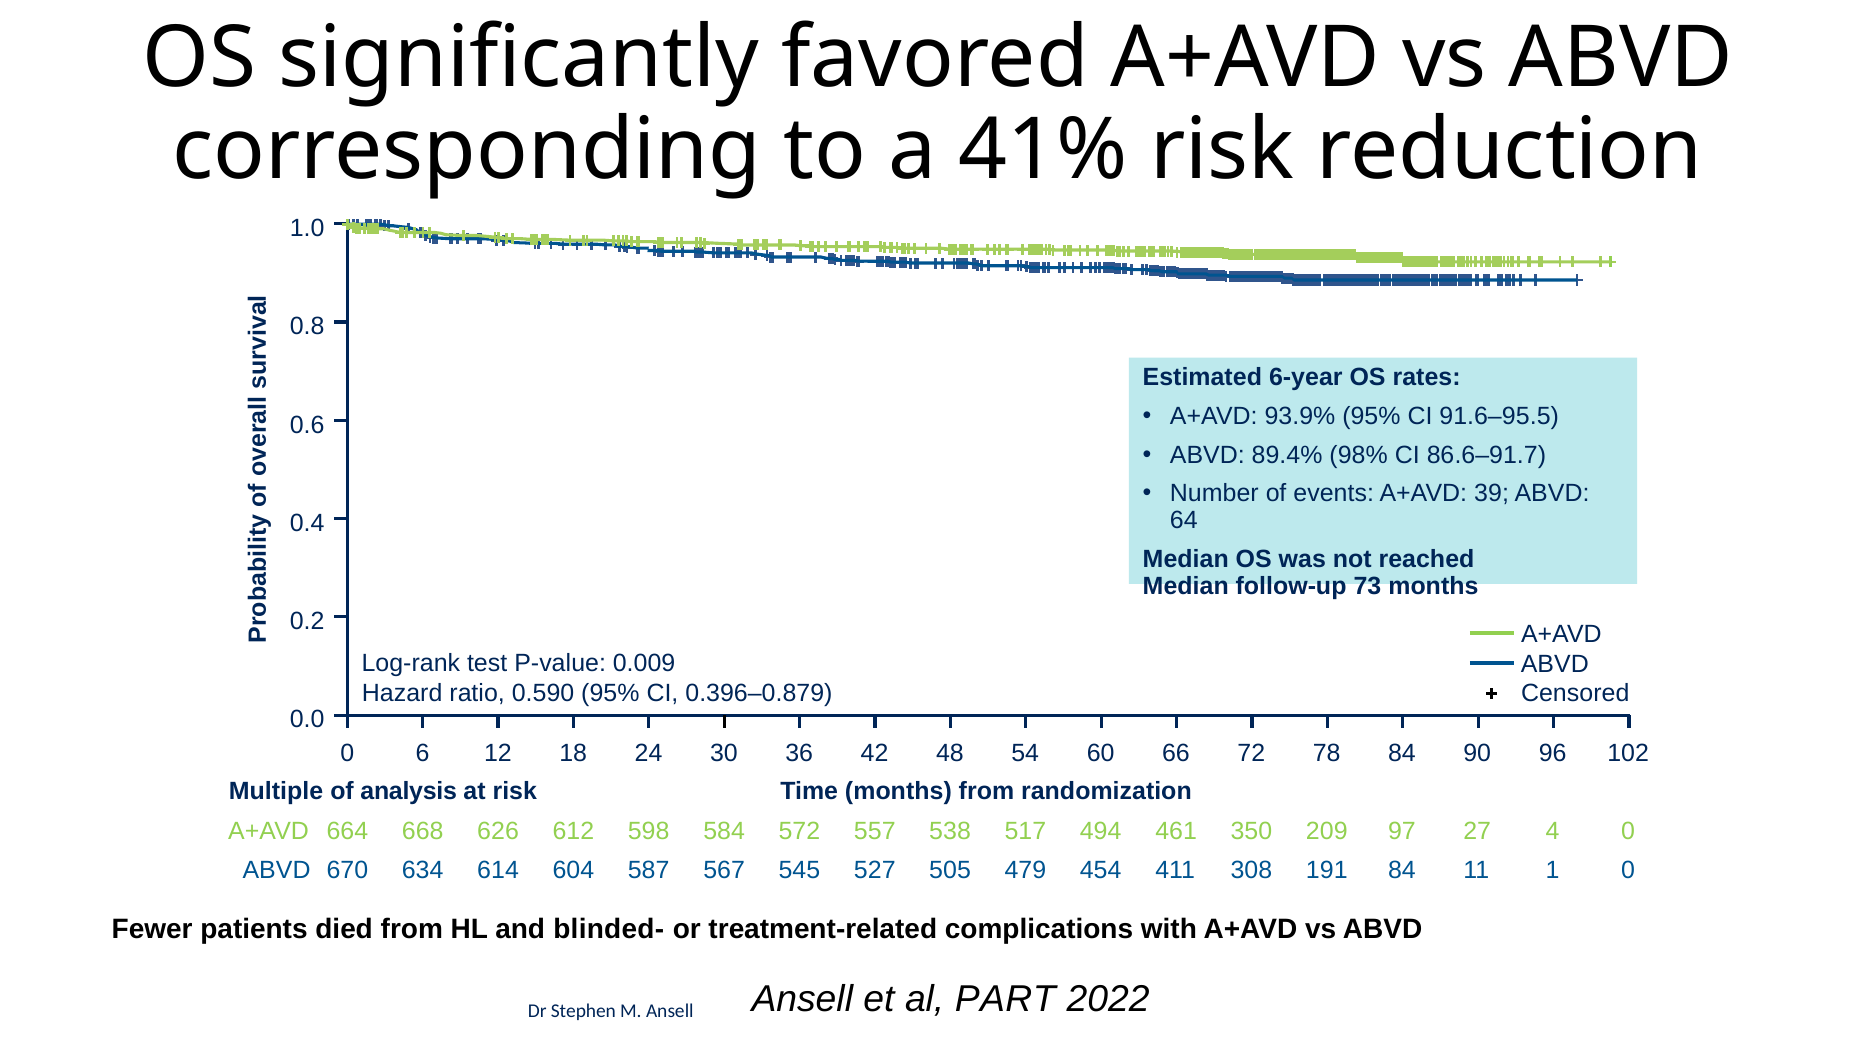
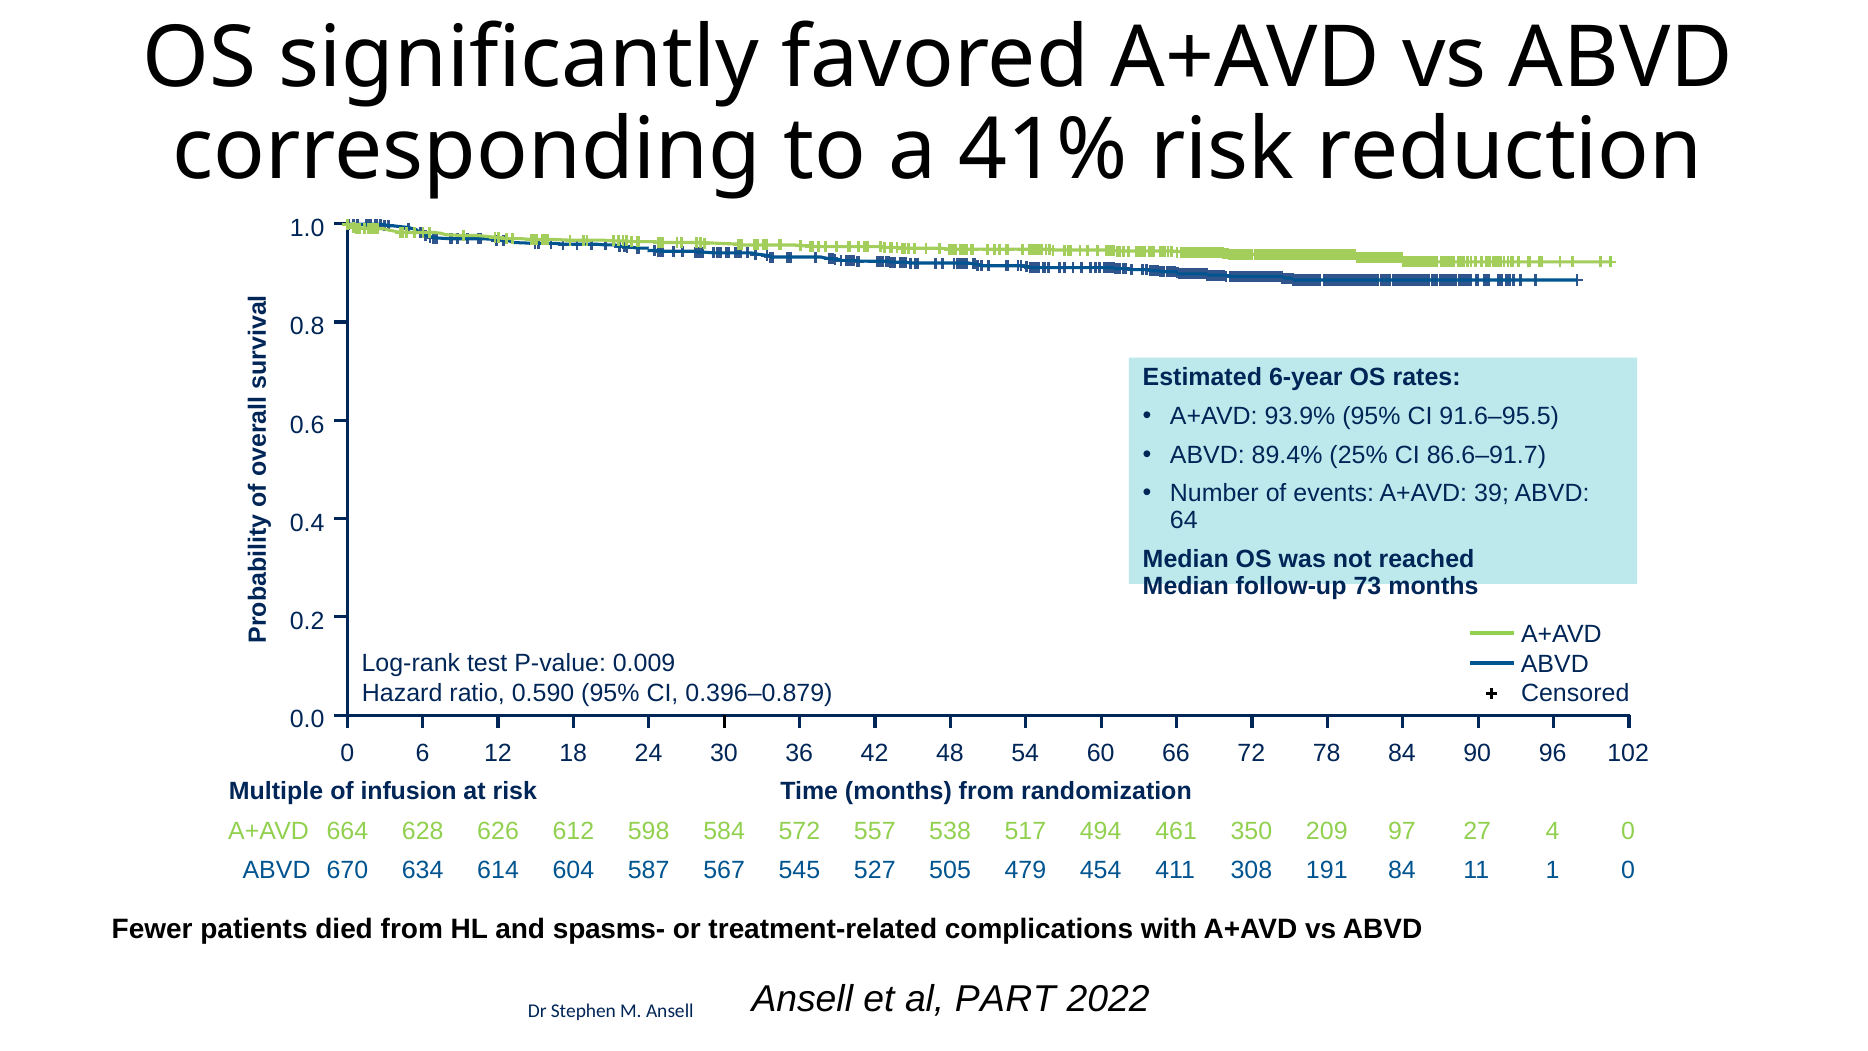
98%: 98% -> 25% (1359, 455)
analysis: analysis -> infusion (409, 791)
668: 668 -> 628 (423, 831)
blinded-: blinded- -> spasms- (609, 929)
